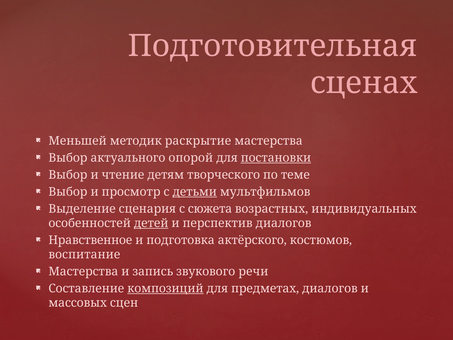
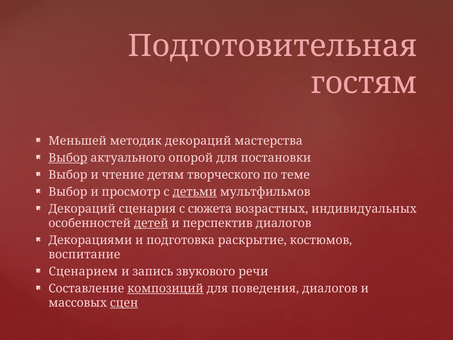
сценах: сценах -> гостям (364, 83)
методик раскрытие: раскрытие -> декораций (198, 141)
Выбор underline: none -> present (68, 158)
постановки underline: present -> none (276, 158)
Выделение: Выделение -> Декораций (82, 209)
Нравственное: Нравственное -> Декорациями (90, 240)
актёрского: актёрского -> раскрытие (252, 240)
Мастерства: Мастерства -> Сценарием (83, 271)
предметах: предметах -> поведения (265, 288)
сцен underline: none -> present (124, 303)
